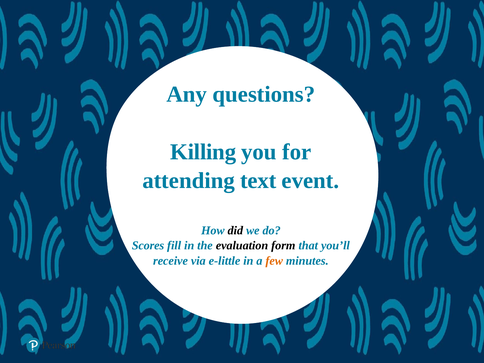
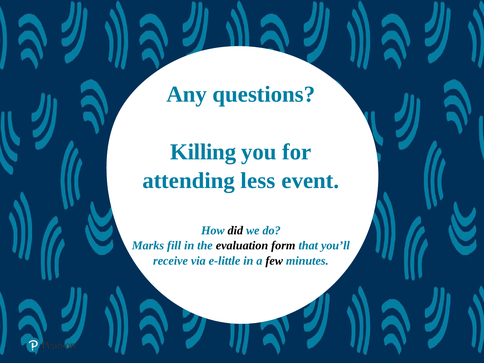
text: text -> less (258, 181)
Scores: Scores -> Marks (148, 246)
few colour: orange -> black (274, 261)
